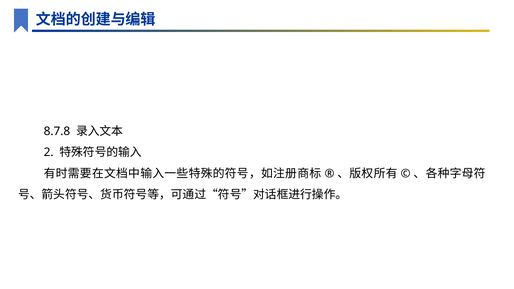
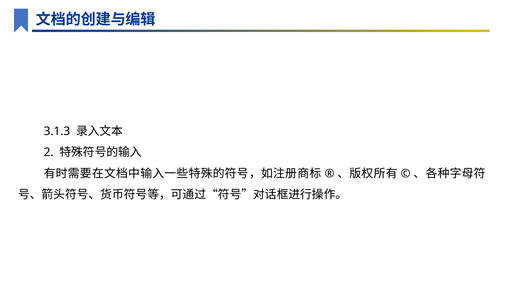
8.7.8: 8.7.8 -> 3.1.3 (57, 131)
